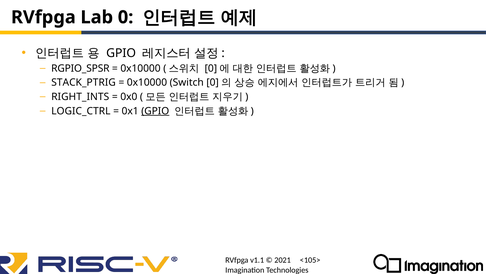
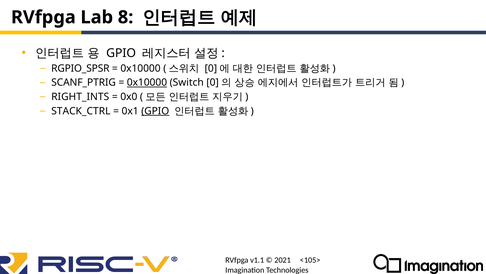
0: 0 -> 8 (126, 17)
STACK_PTRIG: STACK_PTRIG -> SCANF_PTRIG (84, 82)
0x10000 underline: none -> present (147, 82)
LOGIC_CTRL: LOGIC_CTRL -> STACK_CTRL (81, 111)
